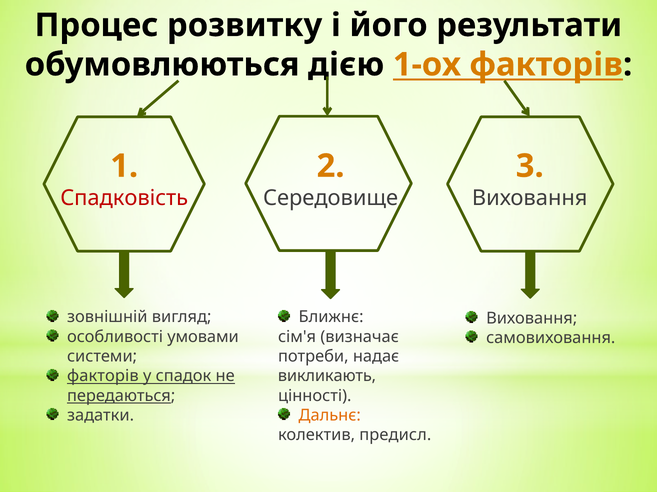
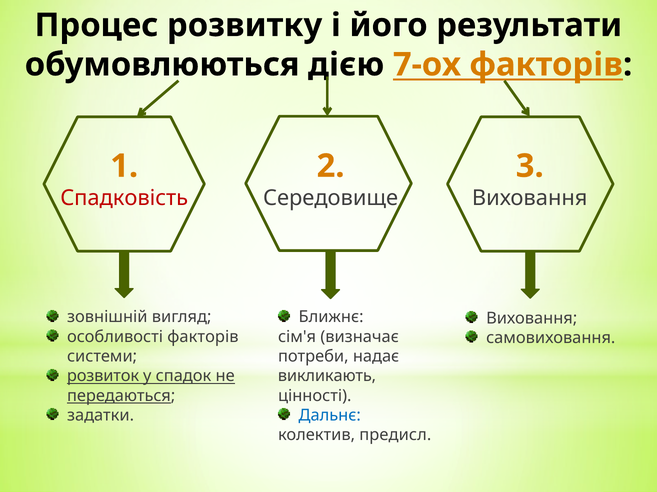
1-ох: 1-ох -> 7-ох (427, 65)
особливості умовами: умовами -> факторів (203, 337)
факторів: факторів -> розвиток (103, 377)
Дальнє colour: orange -> blue (330, 416)
